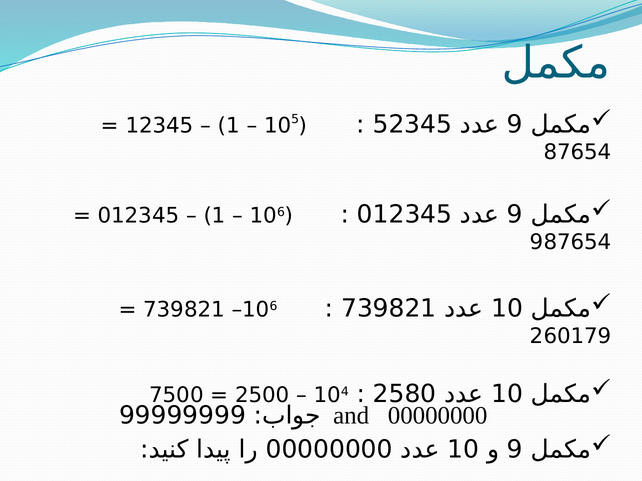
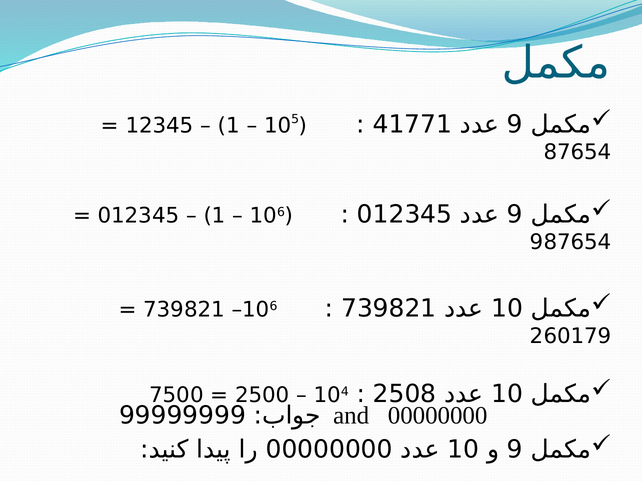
52345: 52345 -> 41771 (412, 125)
2580: 2580 -> 2508 (405, 394)
